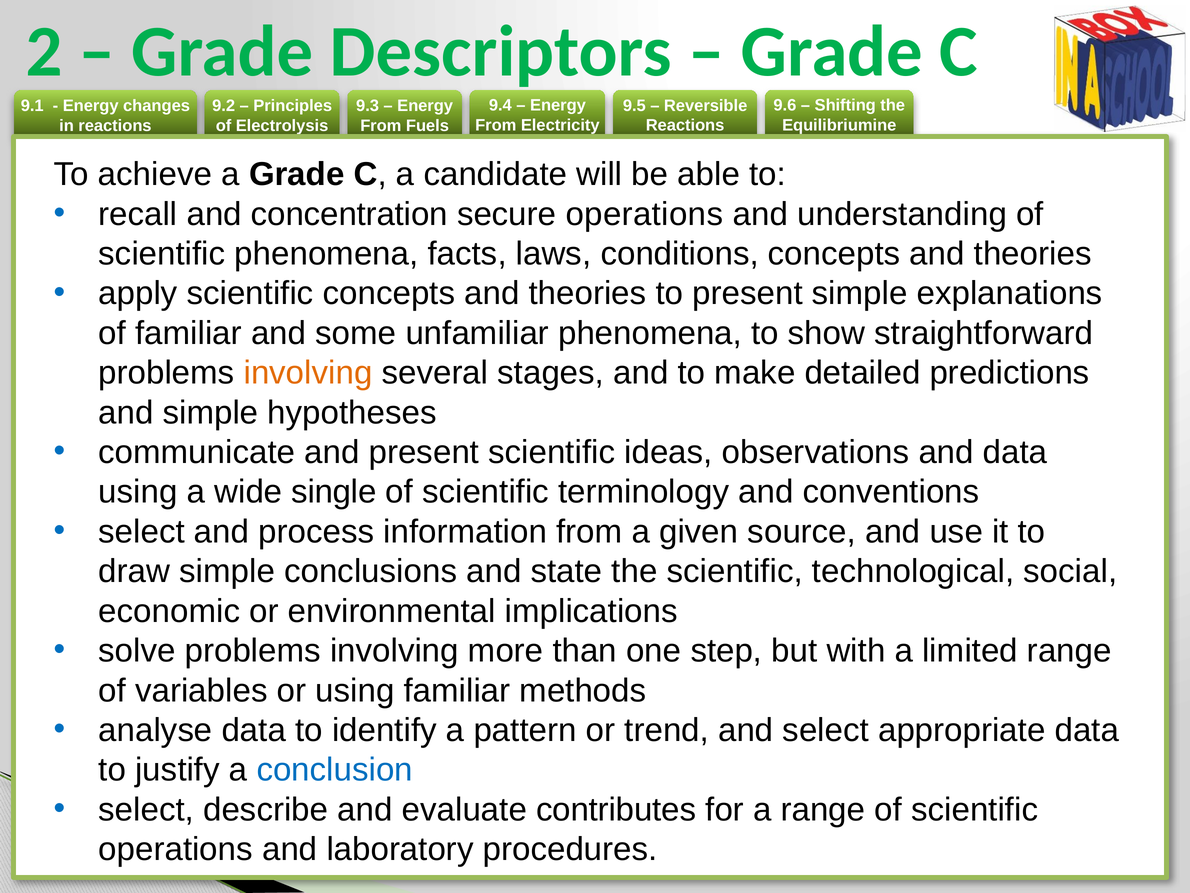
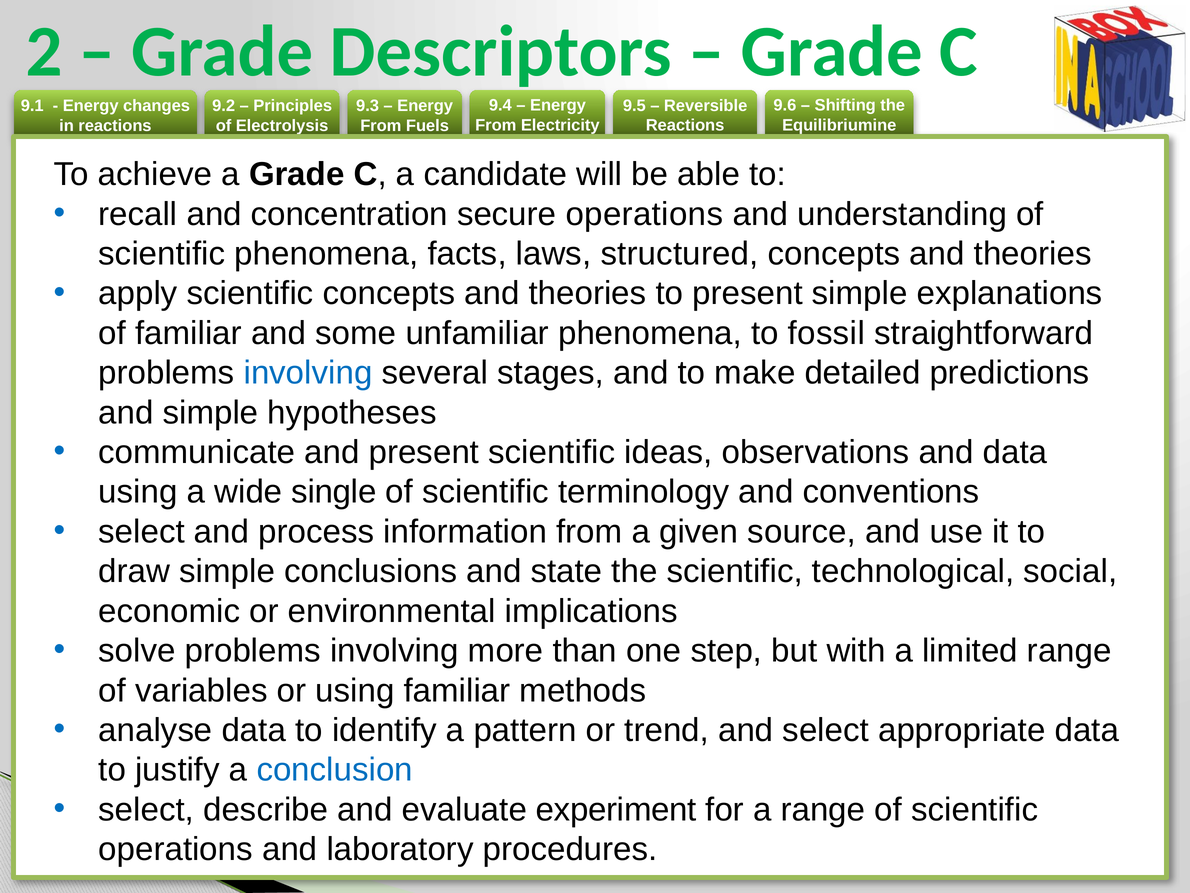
conditions: conditions -> structured (680, 254)
show: show -> fossil (826, 333)
involving colour: orange -> blue (308, 373)
contributes: contributes -> experiment (616, 809)
